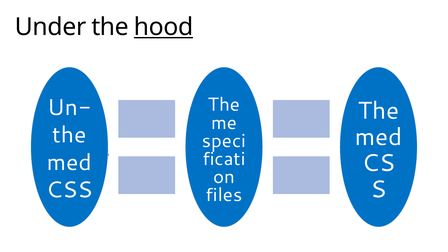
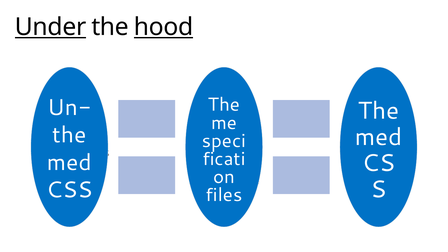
Under underline: none -> present (51, 27)
